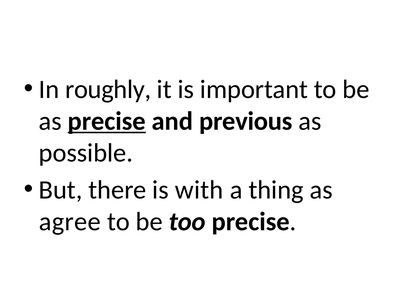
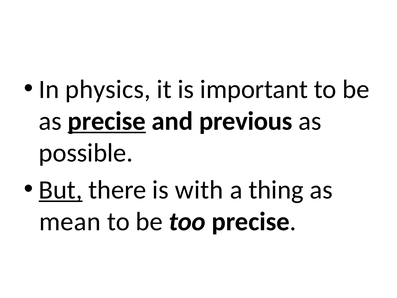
roughly: roughly -> physics (108, 89)
But underline: none -> present (61, 190)
agree: agree -> mean (70, 222)
